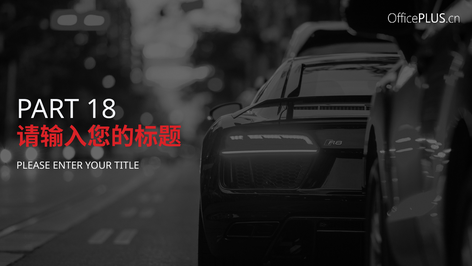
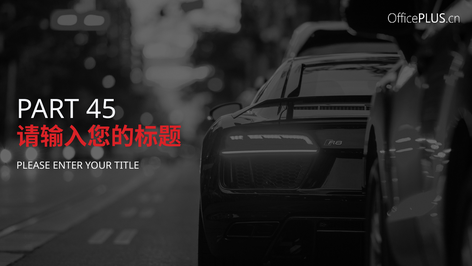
18: 18 -> 45 (101, 109)
